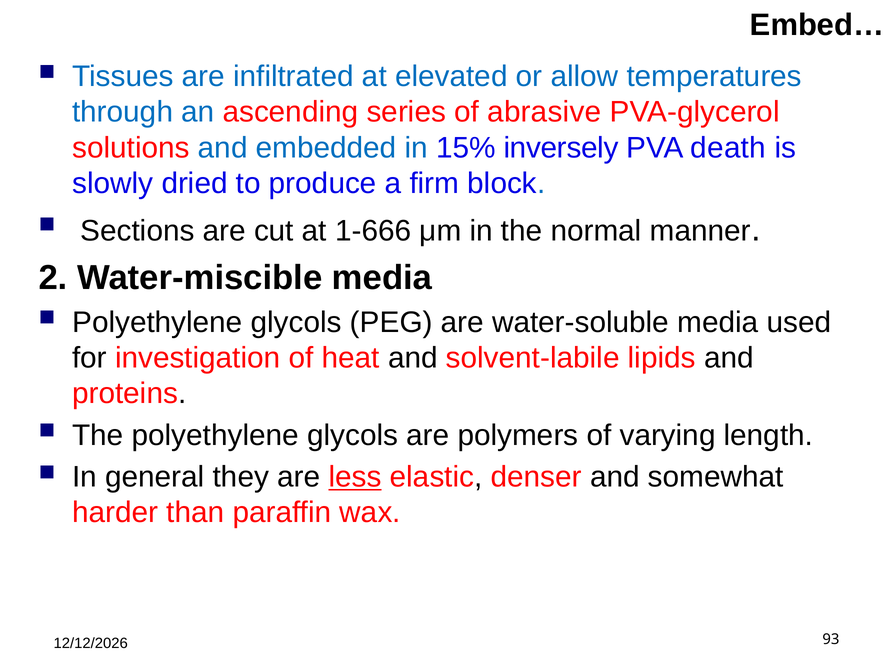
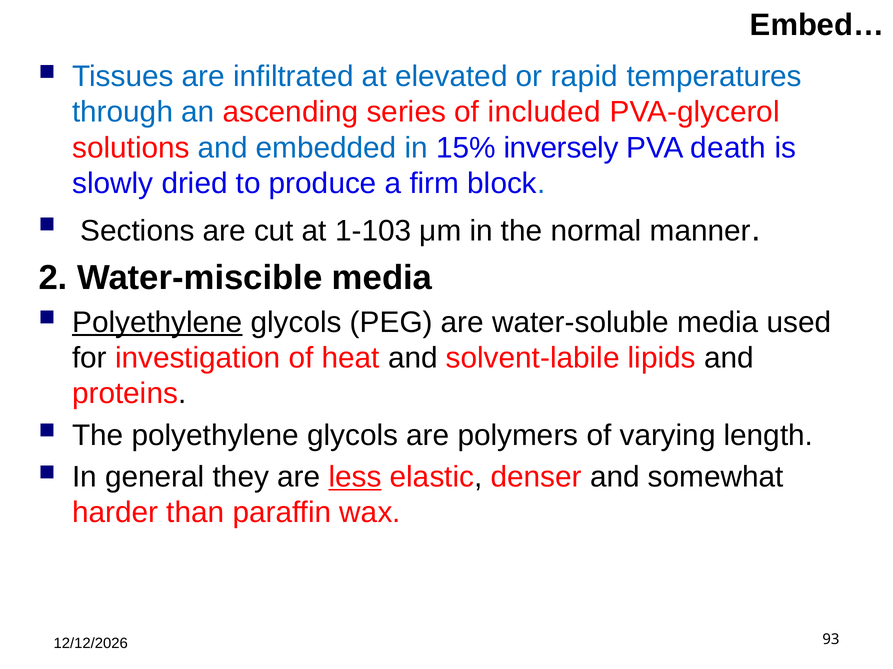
allow: allow -> rapid (584, 77)
abrasive: abrasive -> included (544, 112)
1-666: 1-666 -> 1-103 (373, 231)
Polyethylene underline: none -> present (157, 323)
